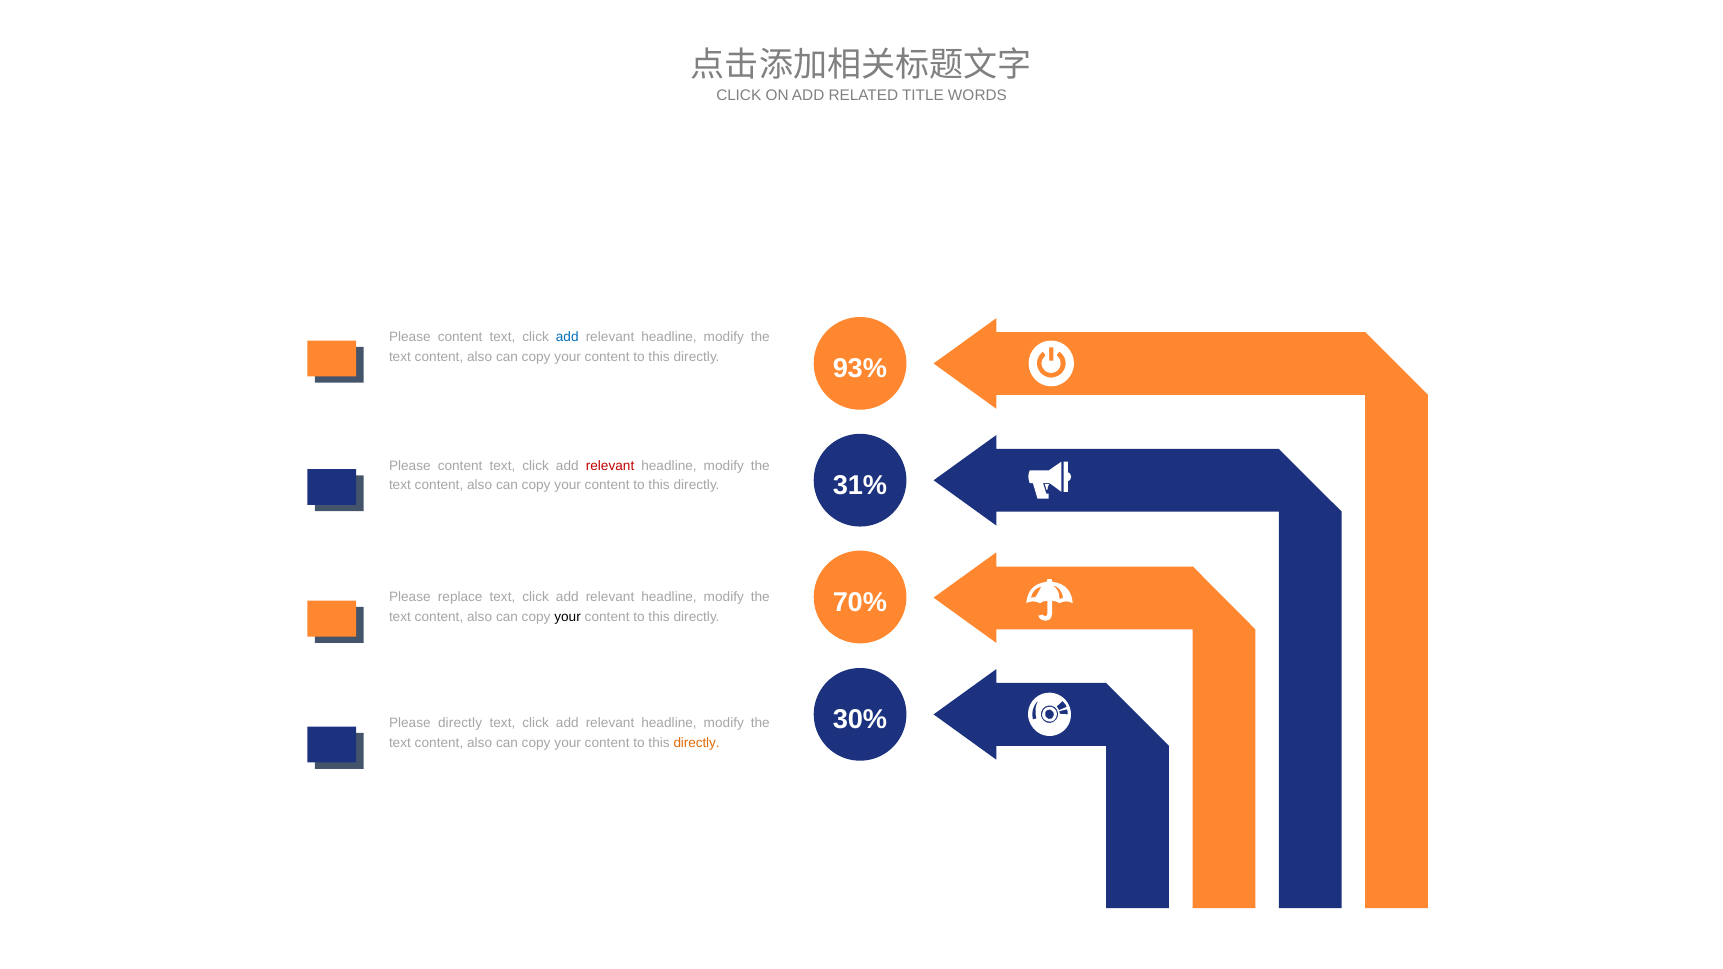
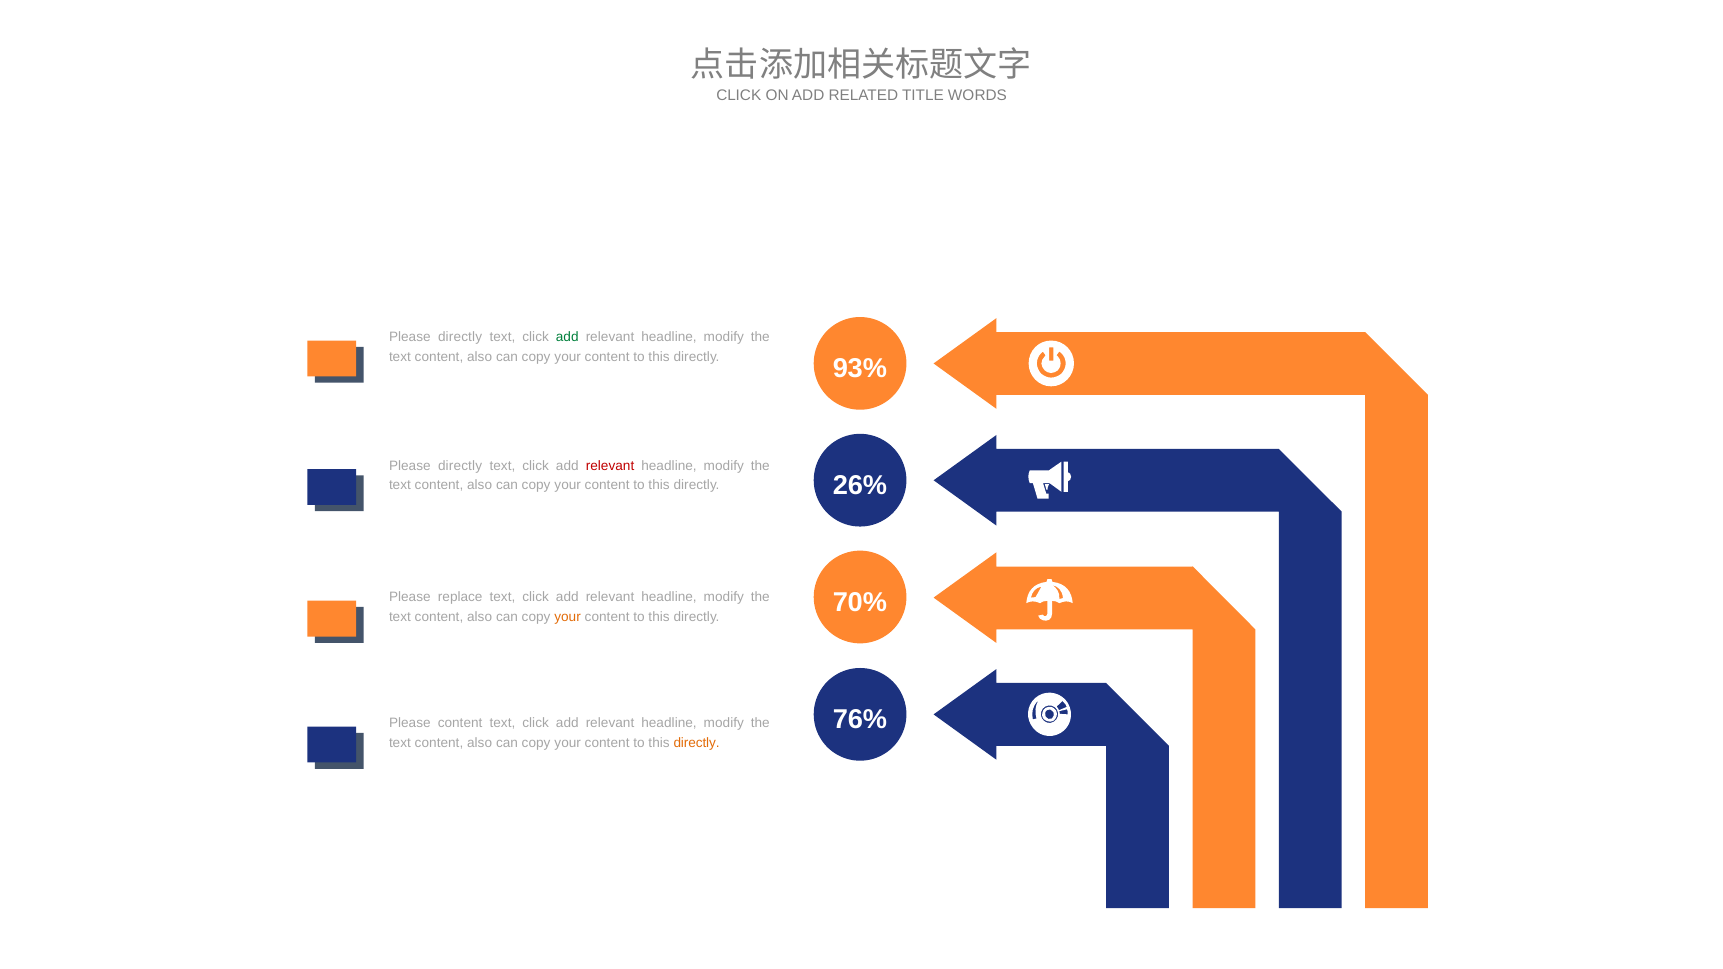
content: content -> directly (460, 337)
add colour: blue -> green (567, 337)
content: content -> directly (460, 466)
31%: 31% -> 26% (860, 485)
your colour: black -> orange (568, 617)
30%: 30% -> 76% (860, 719)
Please directly: directly -> content (460, 723)
